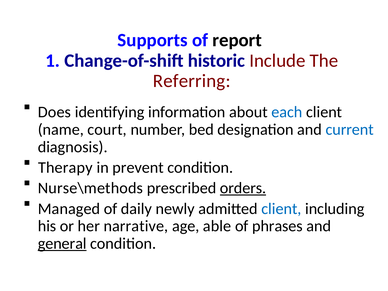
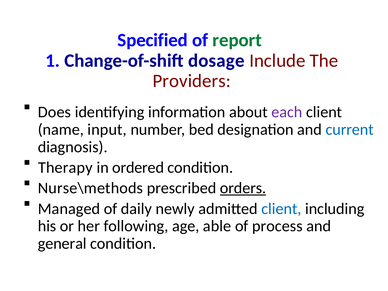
Supports: Supports -> Specified (153, 40)
report colour: black -> green (237, 40)
historic: historic -> dosage (216, 61)
Referring: Referring -> Providers (192, 81)
each colour: blue -> purple (287, 112)
court: court -> input (107, 130)
prevent: prevent -> ordered (138, 168)
narrative: narrative -> following (136, 226)
phrases: phrases -> process (277, 226)
general underline: present -> none (62, 244)
